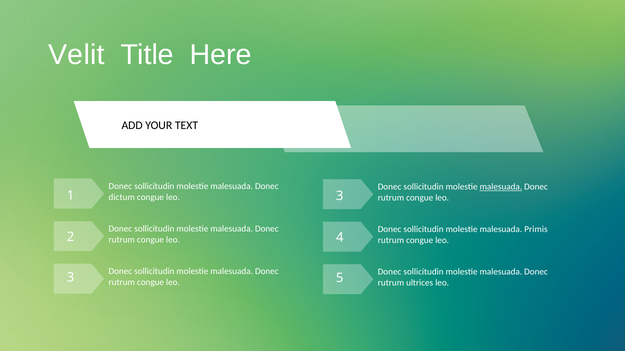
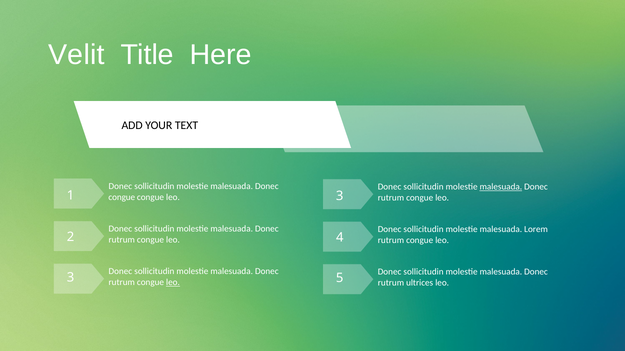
dictum: dictum -> congue (122, 197)
Primis: Primis -> Lorem (536, 230)
leo underline: none -> present (173, 283)
